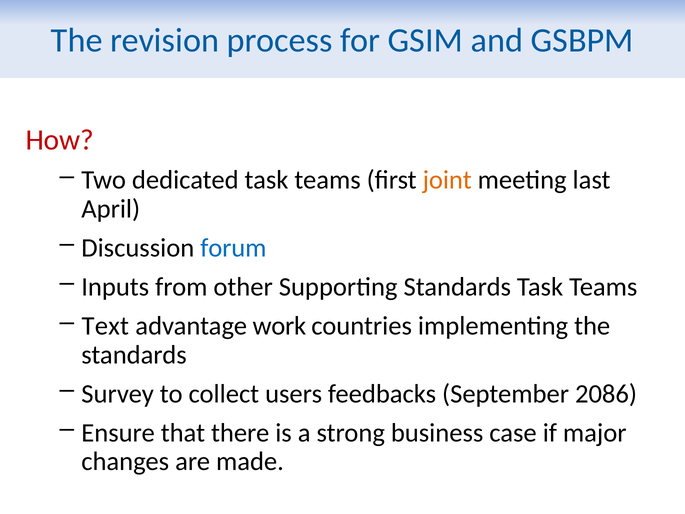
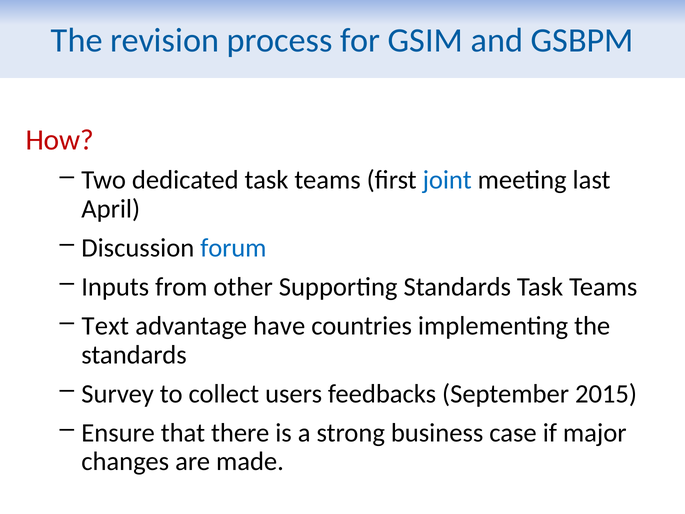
joint colour: orange -> blue (447, 180)
work: work -> have (279, 326)
2086: 2086 -> 2015 (606, 394)
